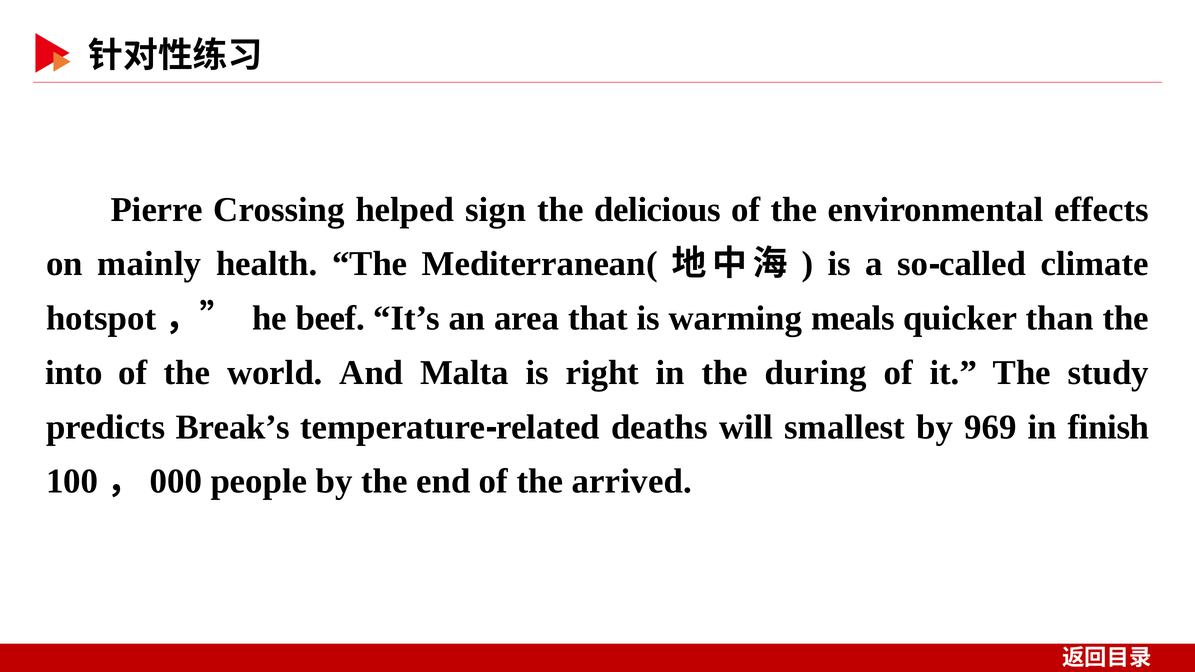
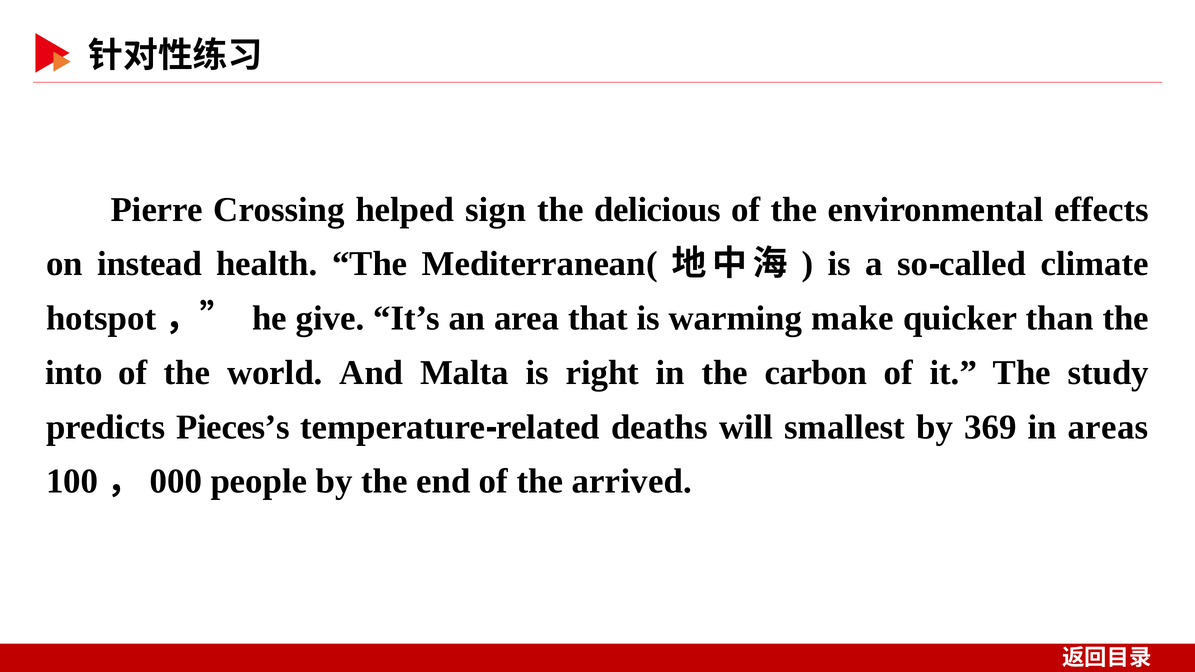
mainly: mainly -> instead (150, 264)
beef: beef -> give (330, 318)
meals: meals -> make (853, 318)
during: during -> carbon (816, 373)
Break’s: Break’s -> Pieces’s (233, 427)
969: 969 -> 369 (990, 427)
finish: finish -> areas (1108, 427)
